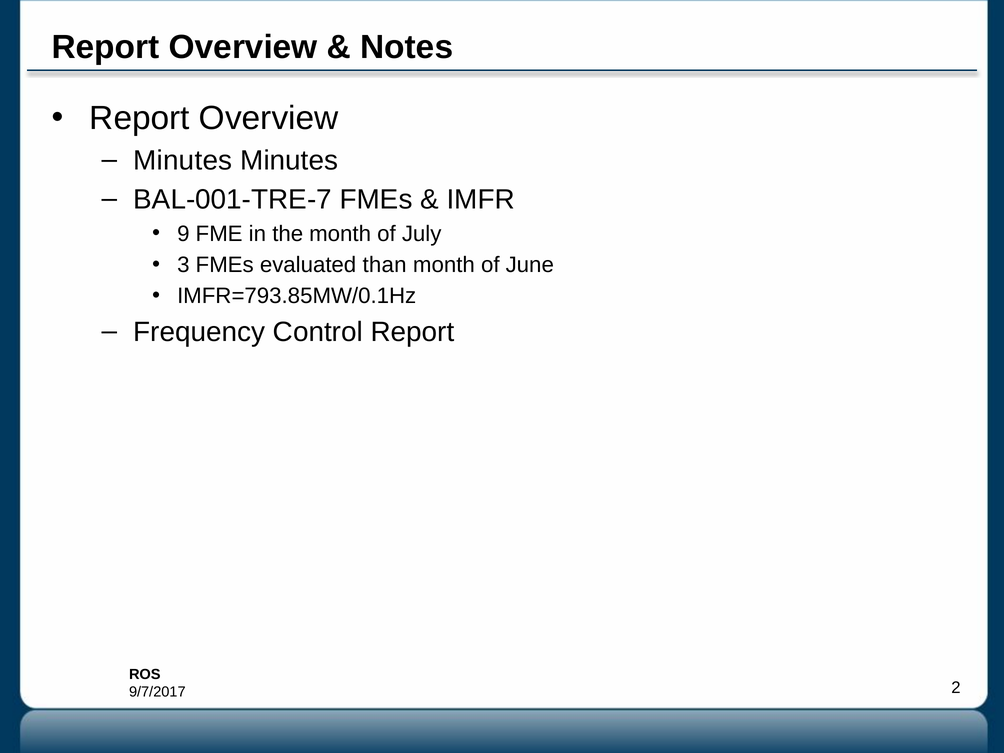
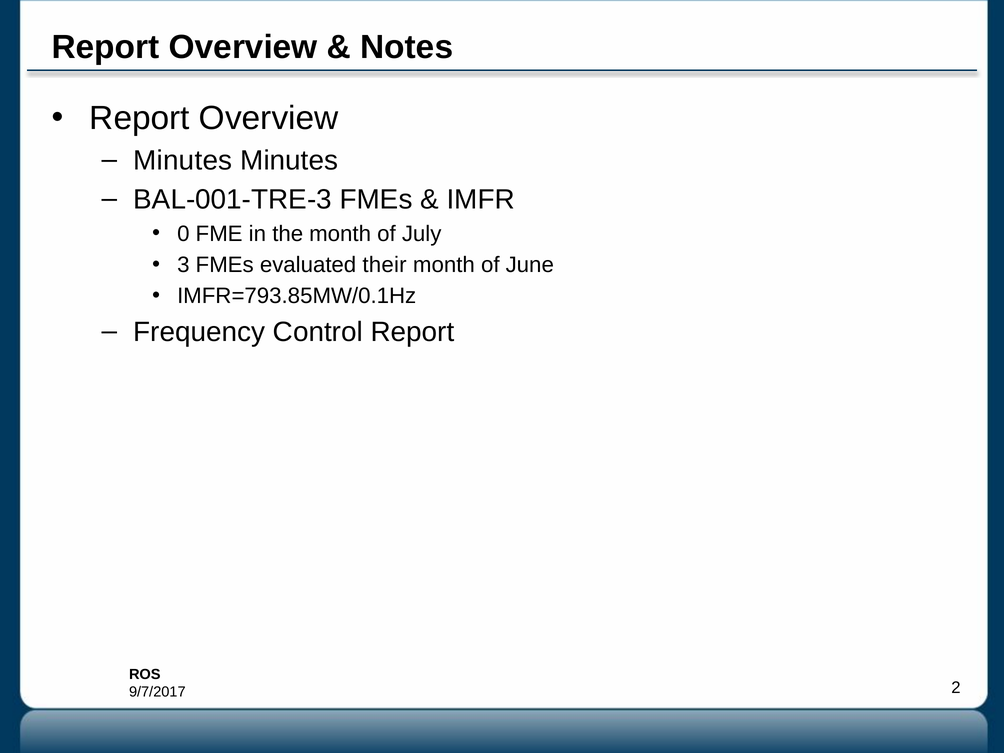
BAL-001-TRE-7: BAL-001-TRE-7 -> BAL-001-TRE-3 (233, 200)
9: 9 -> 0 (183, 234)
than: than -> their (385, 265)
